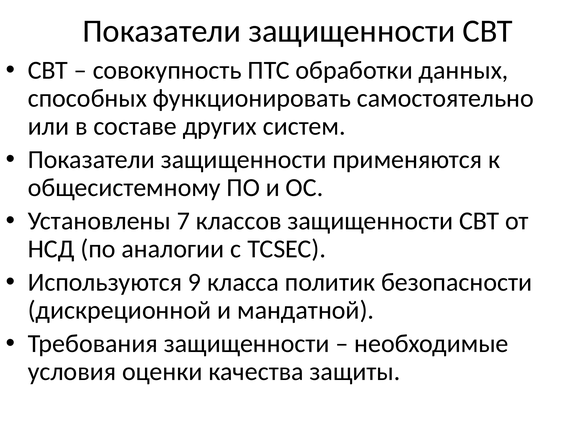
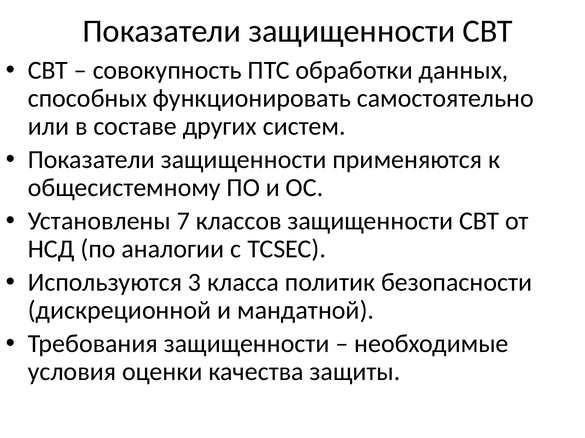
9: 9 -> 3 (195, 283)
